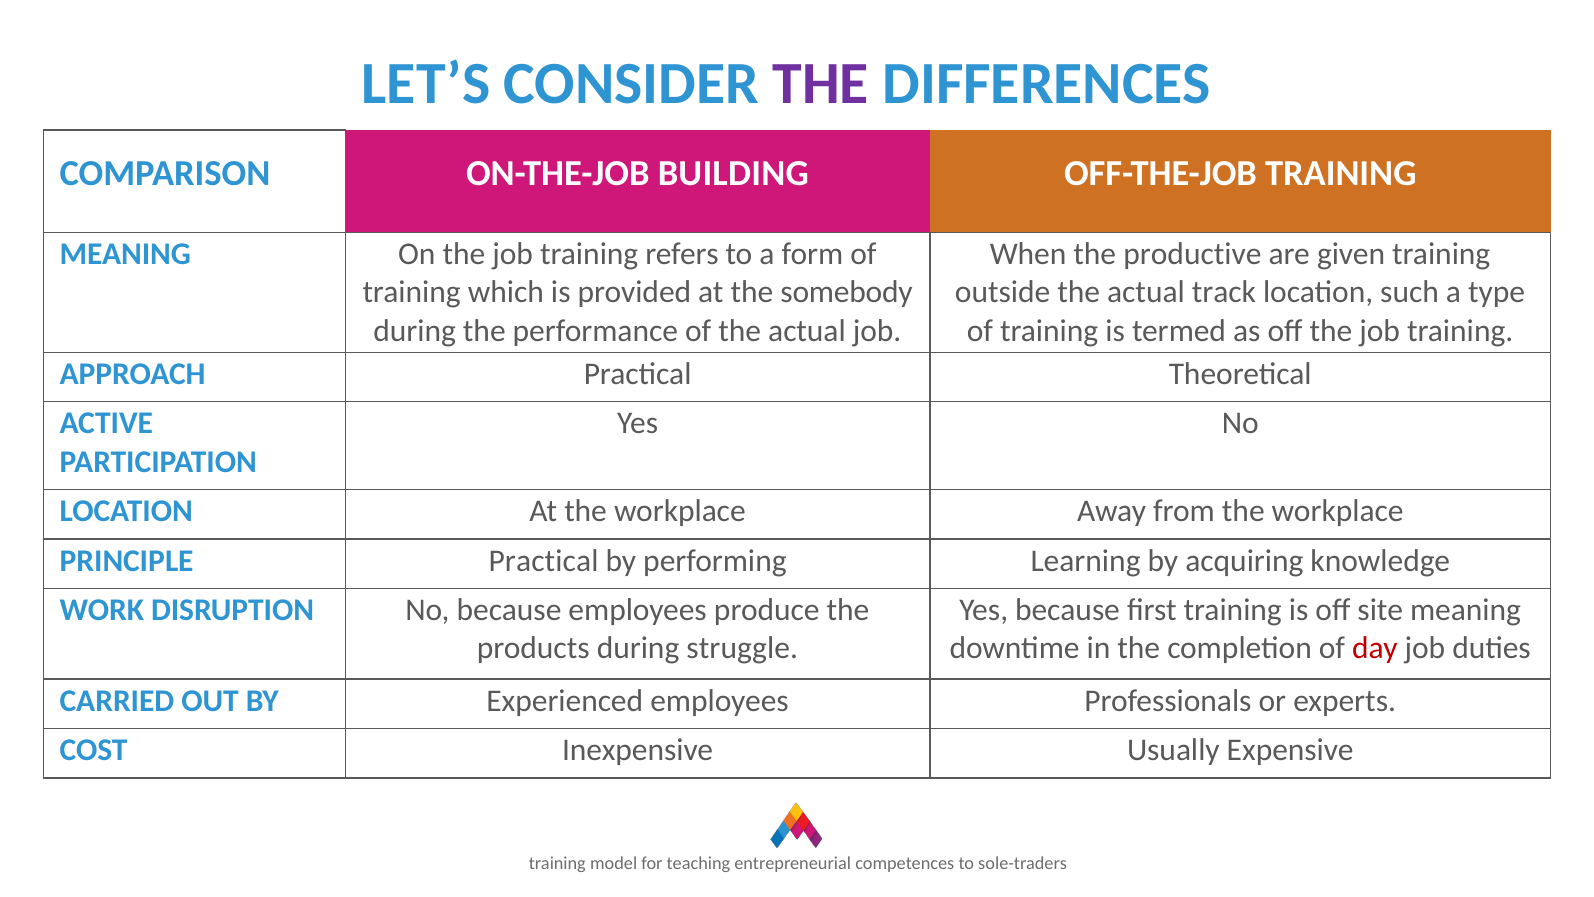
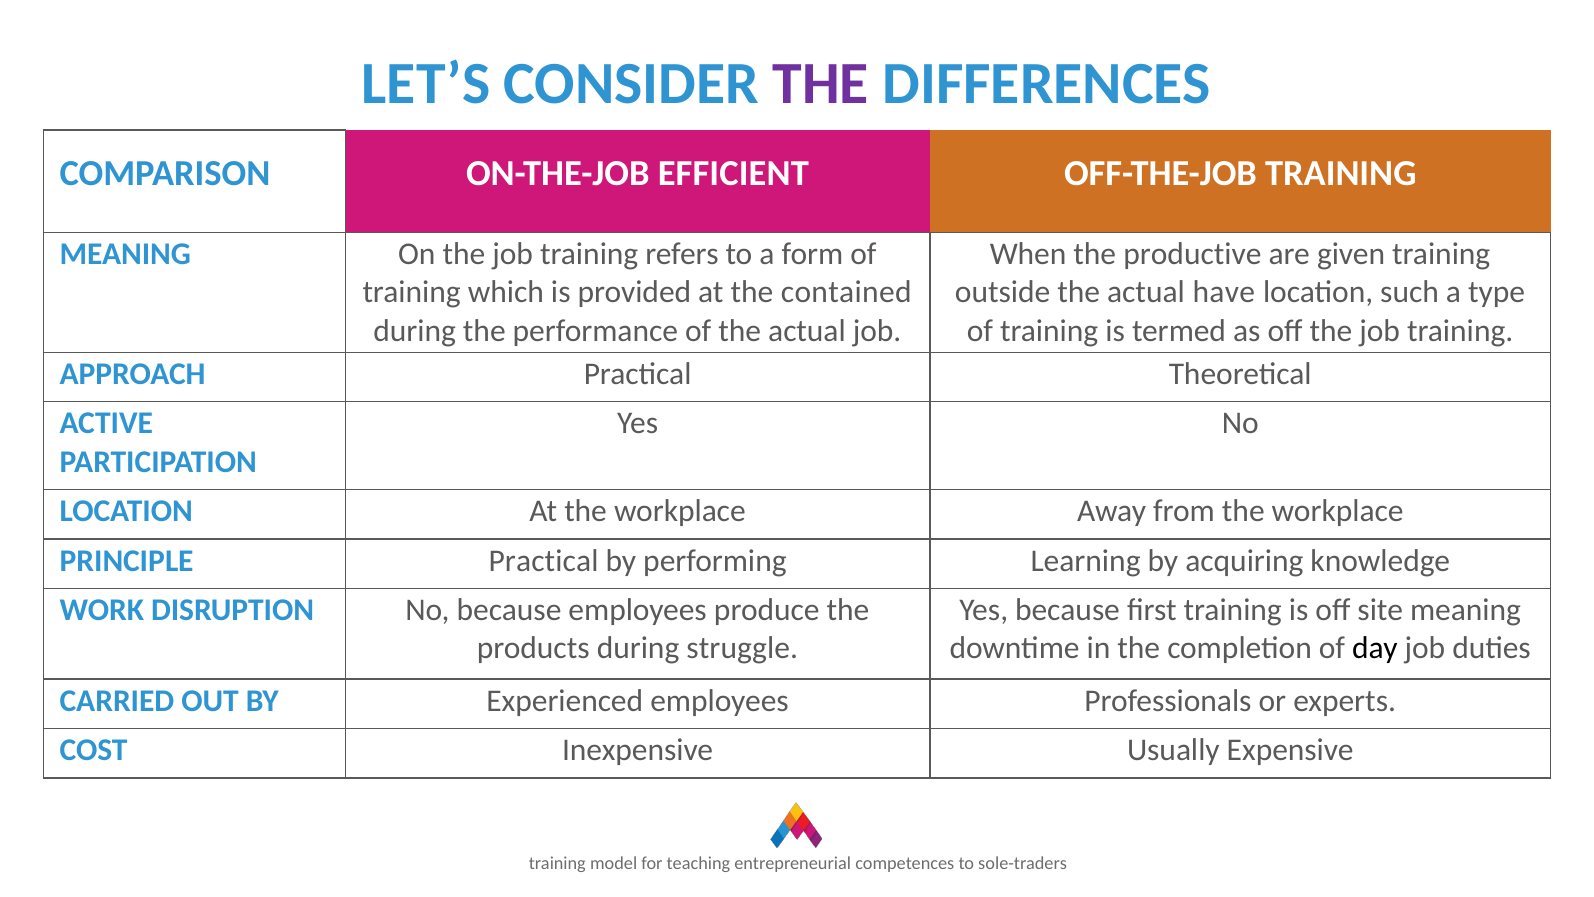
BUILDING: BUILDING -> EFFICIENT (733, 173)
somebody: somebody -> contained (846, 292)
track: track -> have (1224, 292)
day colour: red -> black (1375, 648)
